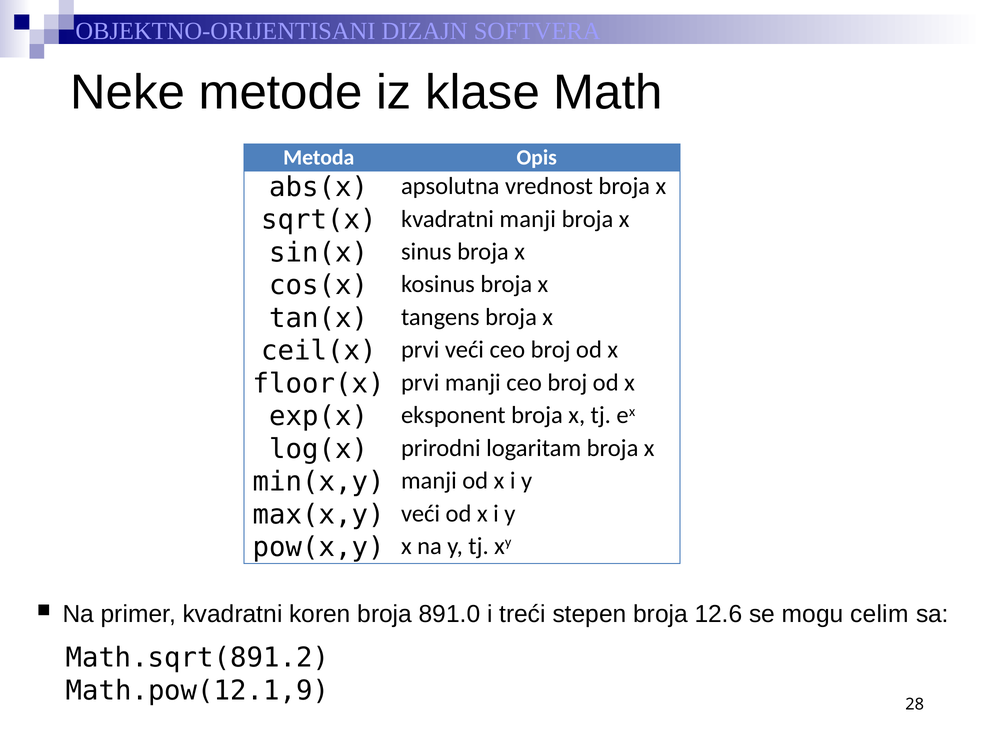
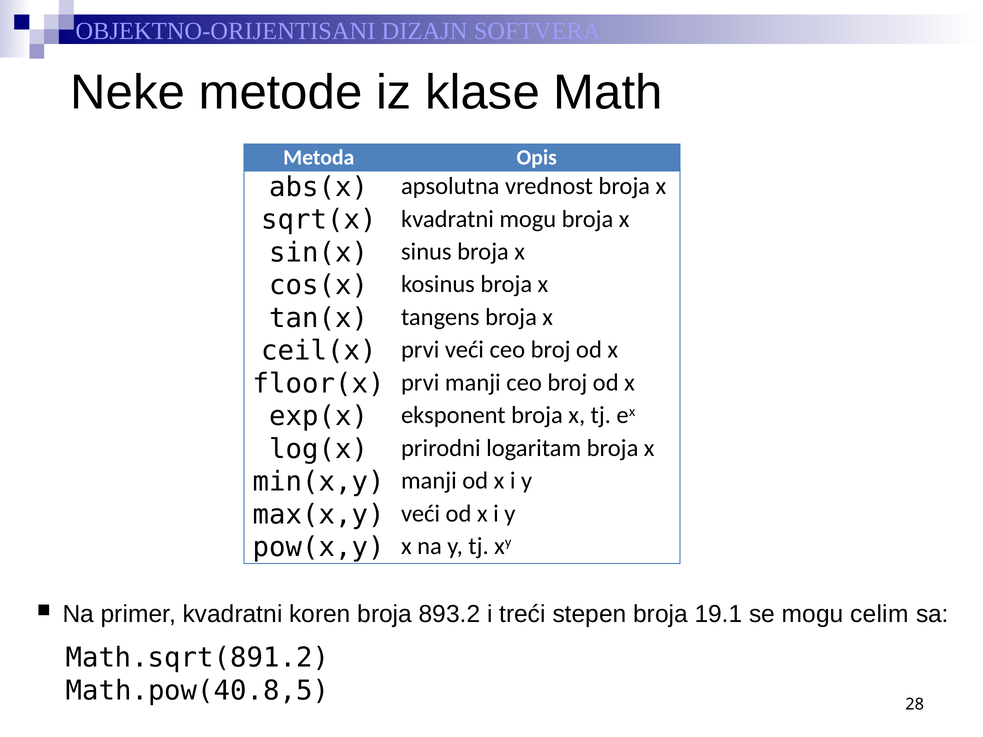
kvadratni manji: manji -> mogu (528, 219)
891.0: 891.0 -> 893.2 (450, 614)
12.6: 12.6 -> 19.1 (718, 614)
Math.pow(12.1,9: Math.pow(12.1,9 -> Math.pow(40.8,5 (197, 691)
